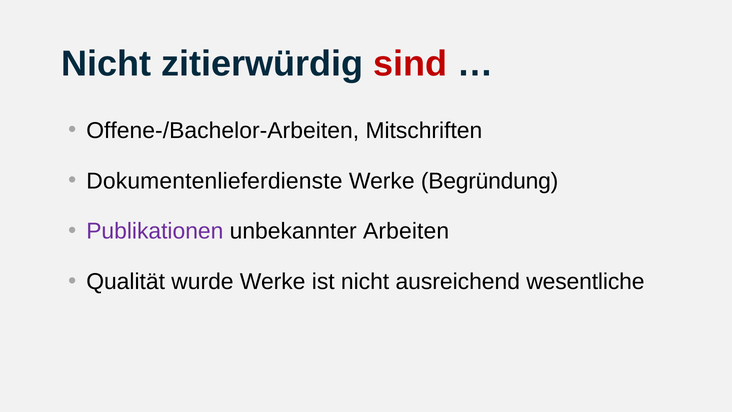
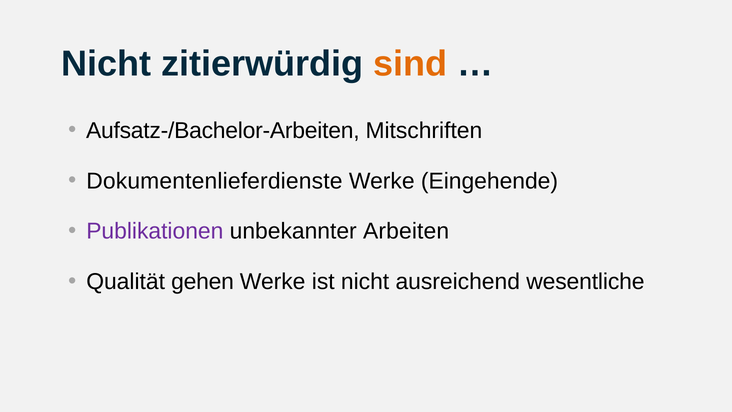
sind colour: red -> orange (410, 64)
Offene-/Bachelor-Arbeiten: Offene-/Bachelor-Arbeiten -> Aufsatz-/Bachelor-Arbeiten (223, 131)
Begründung: Begründung -> Eingehende (489, 181)
wurde: wurde -> gehen (203, 282)
